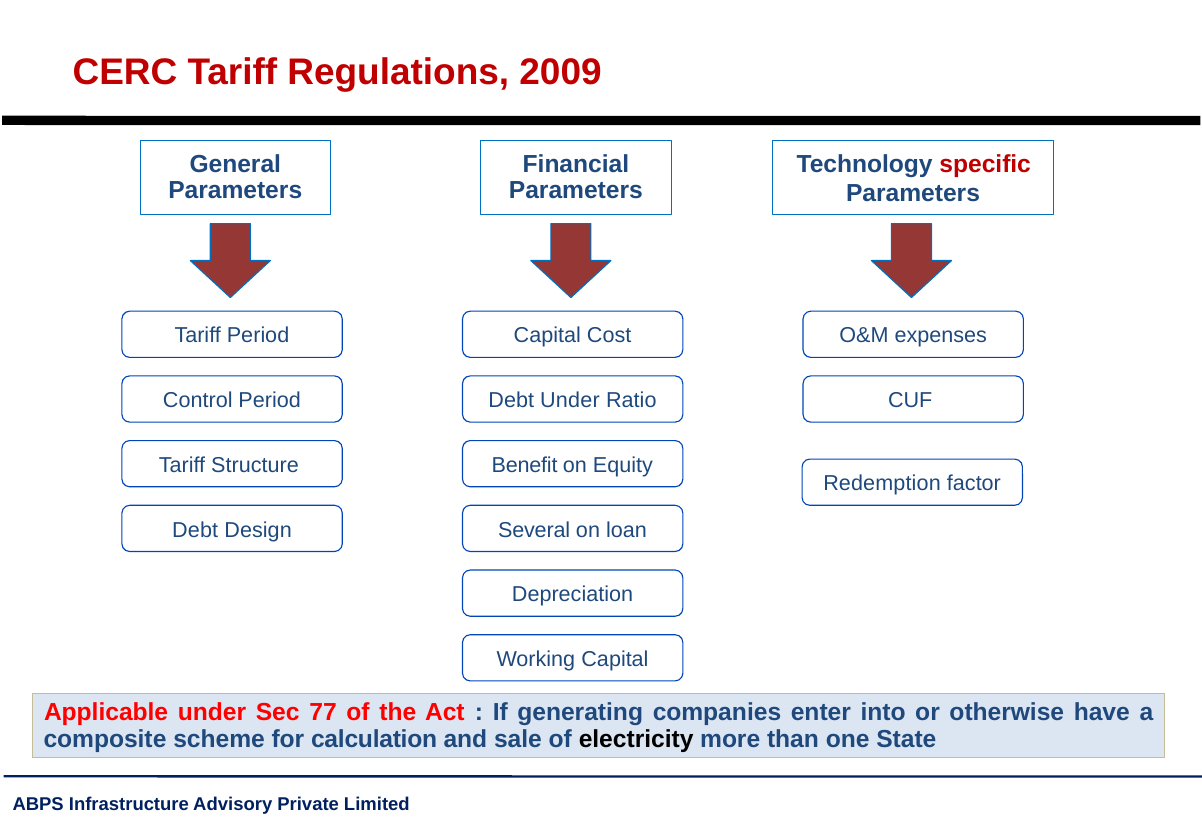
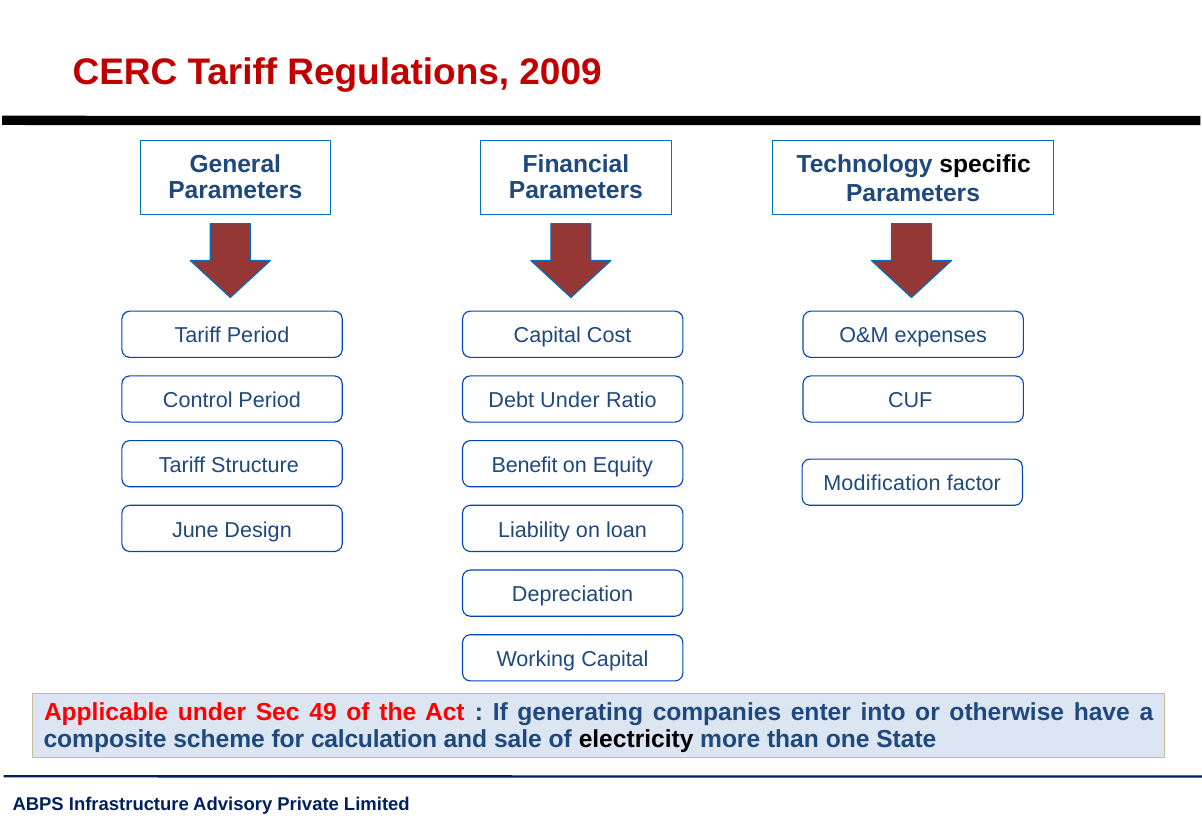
specific colour: red -> black (985, 164)
Redemption: Redemption -> Modification (882, 484)
Debt: Debt -> June (195, 530)
Several: Several -> Liability (534, 530)
77: 77 -> 49 (323, 712)
